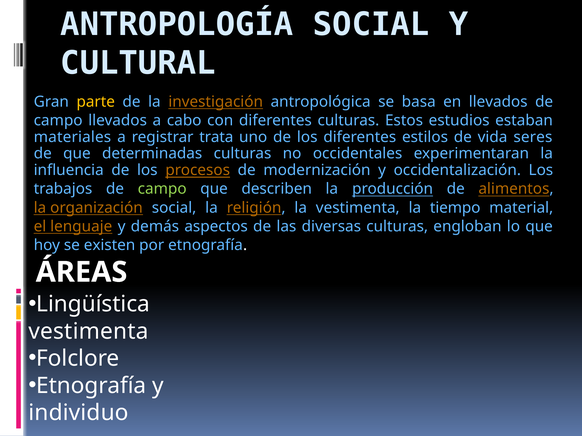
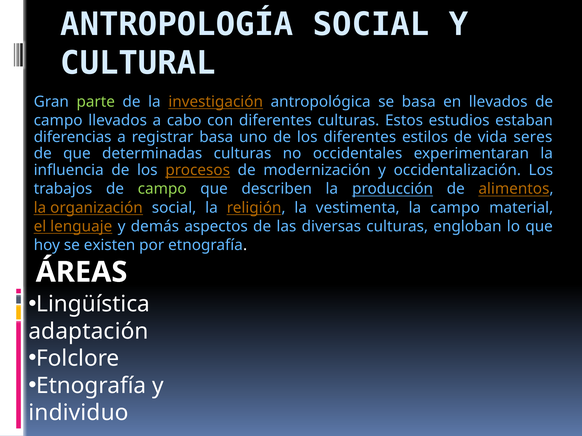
parte colour: yellow -> light green (96, 102)
materiales: materiales -> diferencias (73, 137)
registrar trata: trata -> basa (216, 137)
la tiempo: tiempo -> campo (455, 208)
vestimenta: vestimenta -> adaptación (89, 332)
